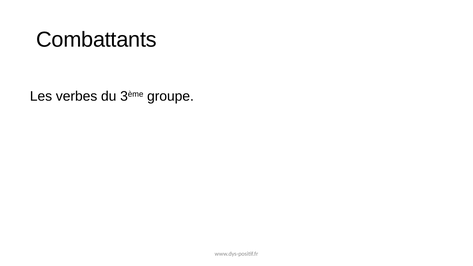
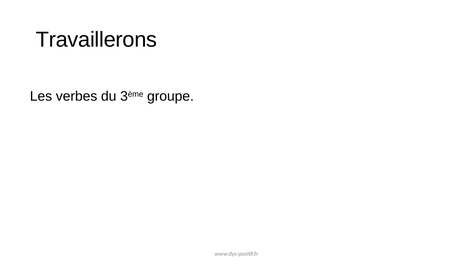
Combattants: Combattants -> Travaillerons (96, 40)
